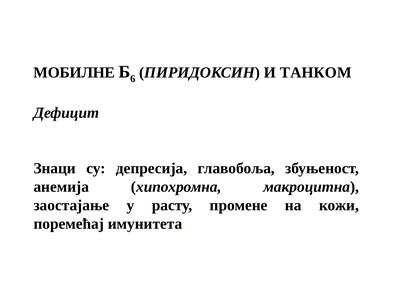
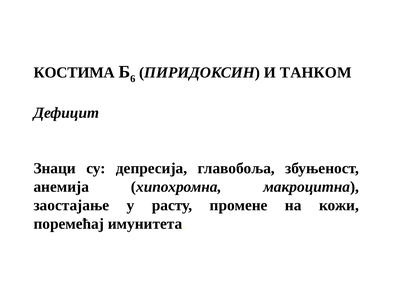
МОБИЛНЕ: МОБИЛНЕ -> КОСТИМА (74, 73)
